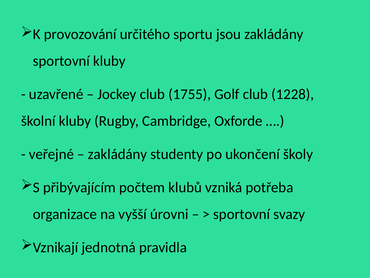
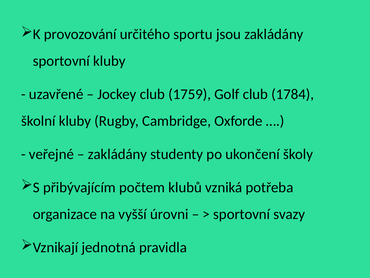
1755: 1755 -> 1759 (190, 94)
1228: 1228 -> 1784 (293, 94)
